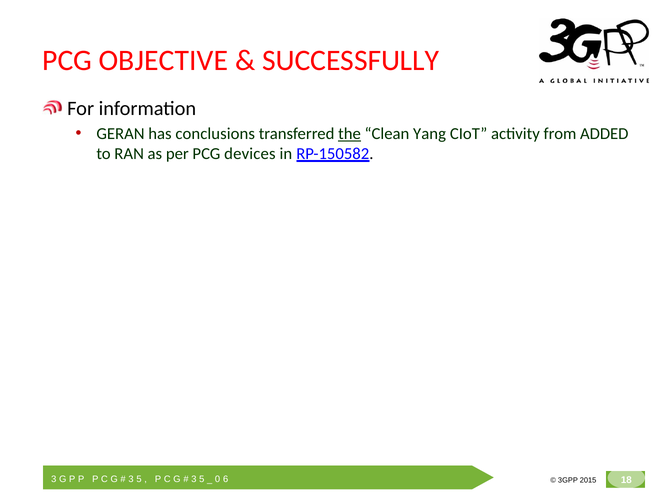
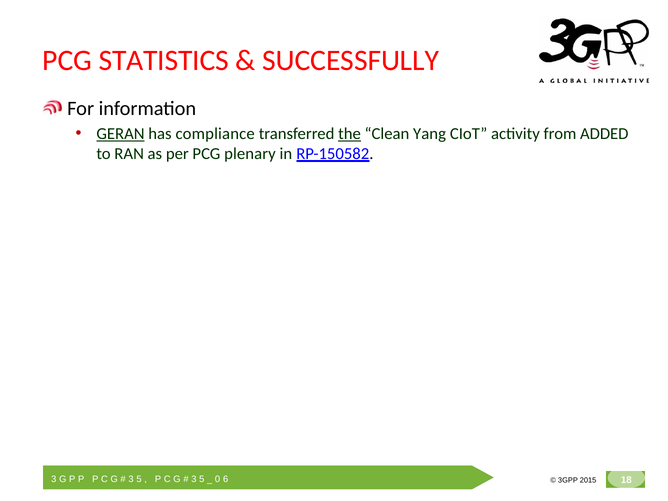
OBJECTIVE: OBJECTIVE -> STATISTICS (164, 60)
GERAN underline: none -> present (121, 134)
conclusions: conclusions -> compliance (215, 134)
devices: devices -> plenary (250, 154)
